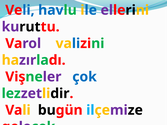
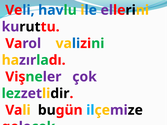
çok colour: blue -> purple (85, 77)
